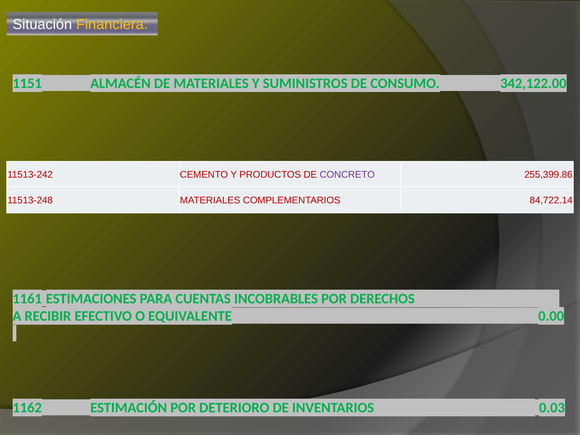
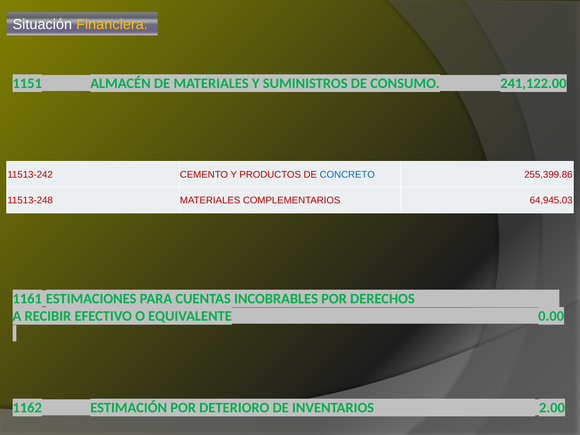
342,122.00: 342,122.00 -> 241,122.00 (533, 83)
CONCRETO colour: purple -> blue (347, 175)
84,722.14: 84,722.14 -> 64,945.03 (551, 200)
0.03: 0.03 -> 2.00 (552, 408)
